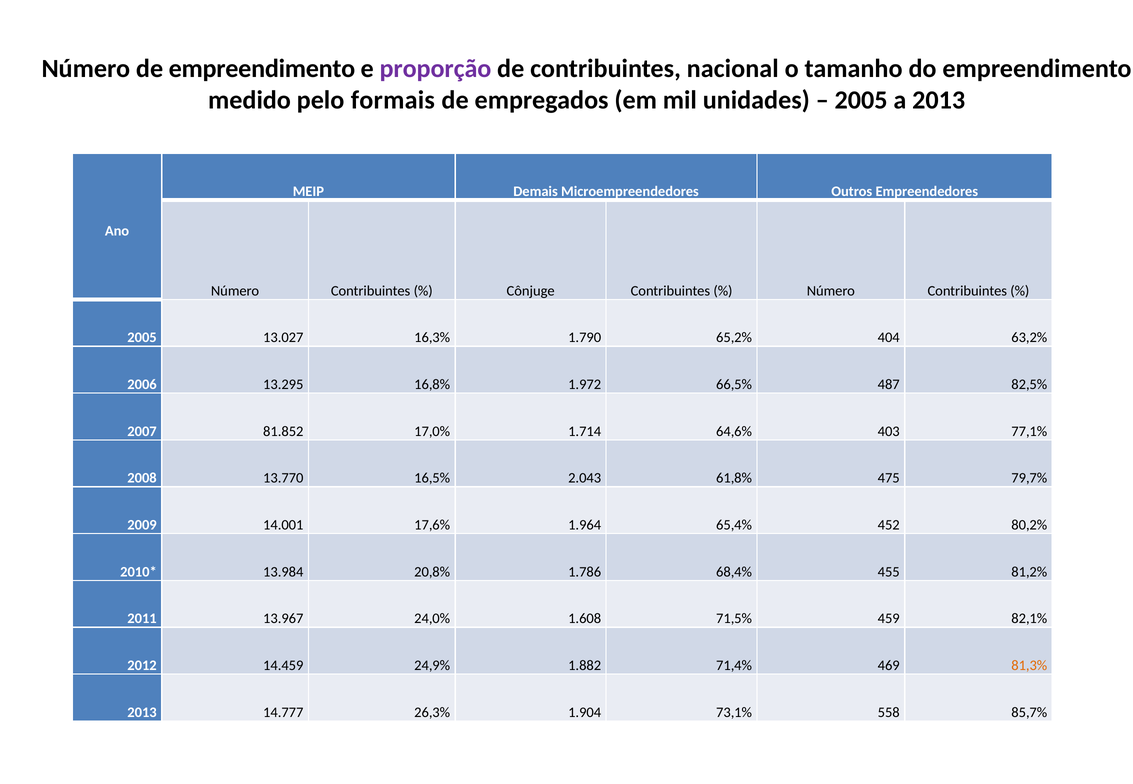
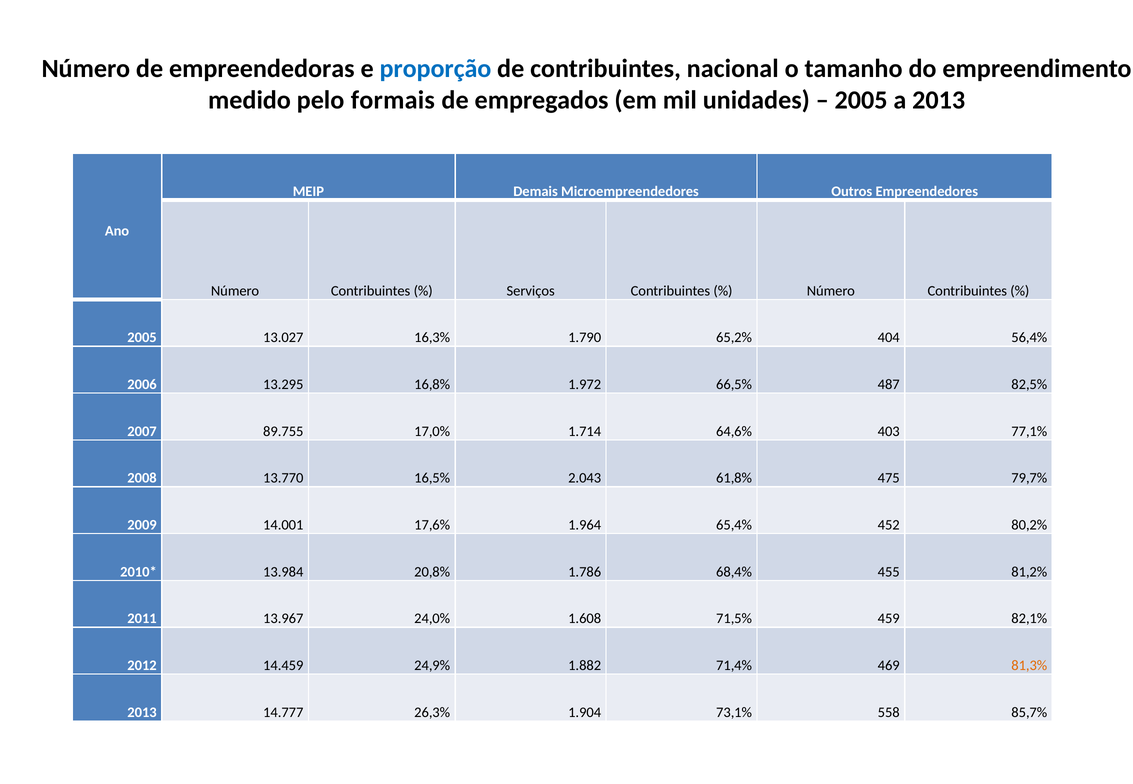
de empreendimento: empreendimento -> empreendedoras (262, 69)
proporção colour: purple -> blue (435, 69)
Cônjuge: Cônjuge -> Serviços (531, 291)
63,2%: 63,2% -> 56,4% (1029, 338)
81.852: 81.852 -> 89.755 (283, 431)
